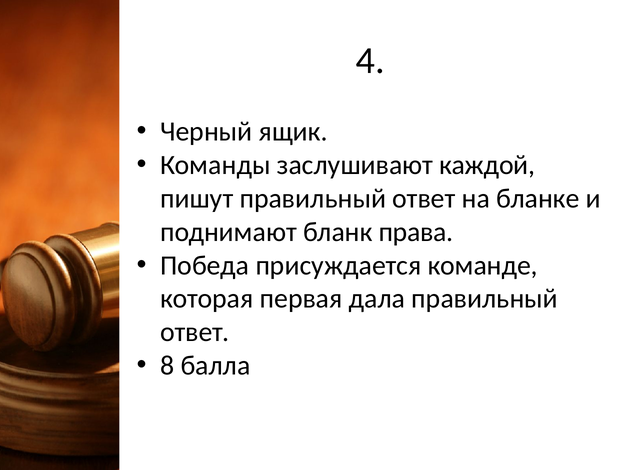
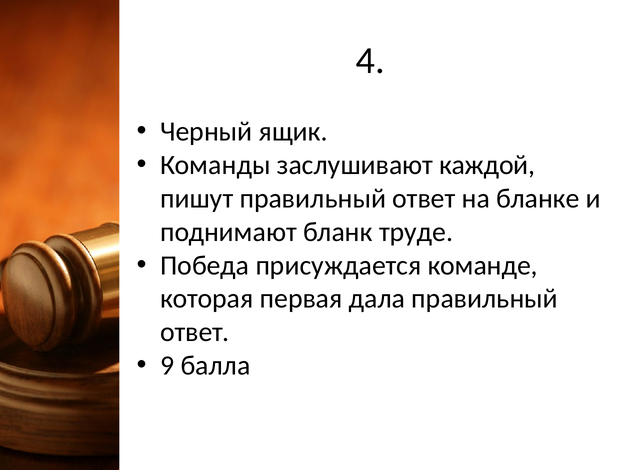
права: права -> труде (416, 232)
8: 8 -> 9 (167, 365)
